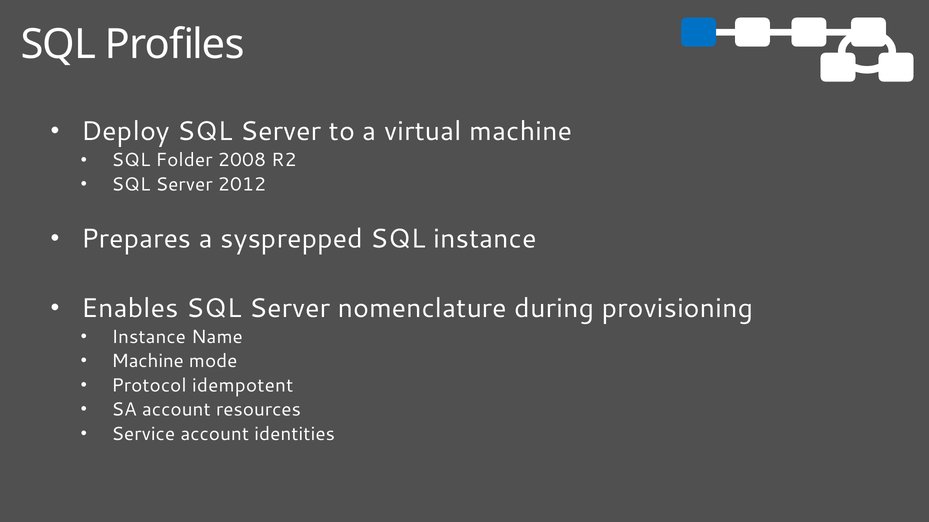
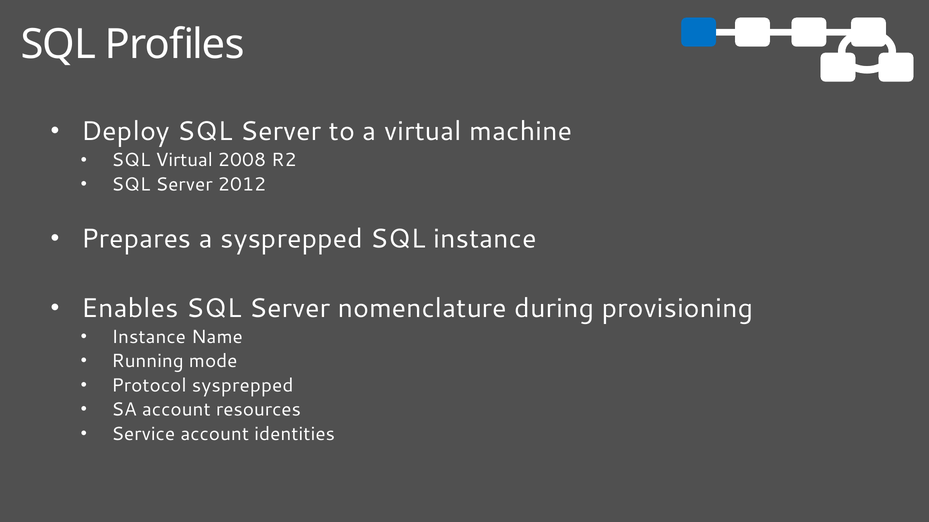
SQL Folder: Folder -> Virtual (184, 160)
Machine: Machine -> Running (148, 361)
Protocol idempotent: idempotent -> sysprepped (243, 386)
